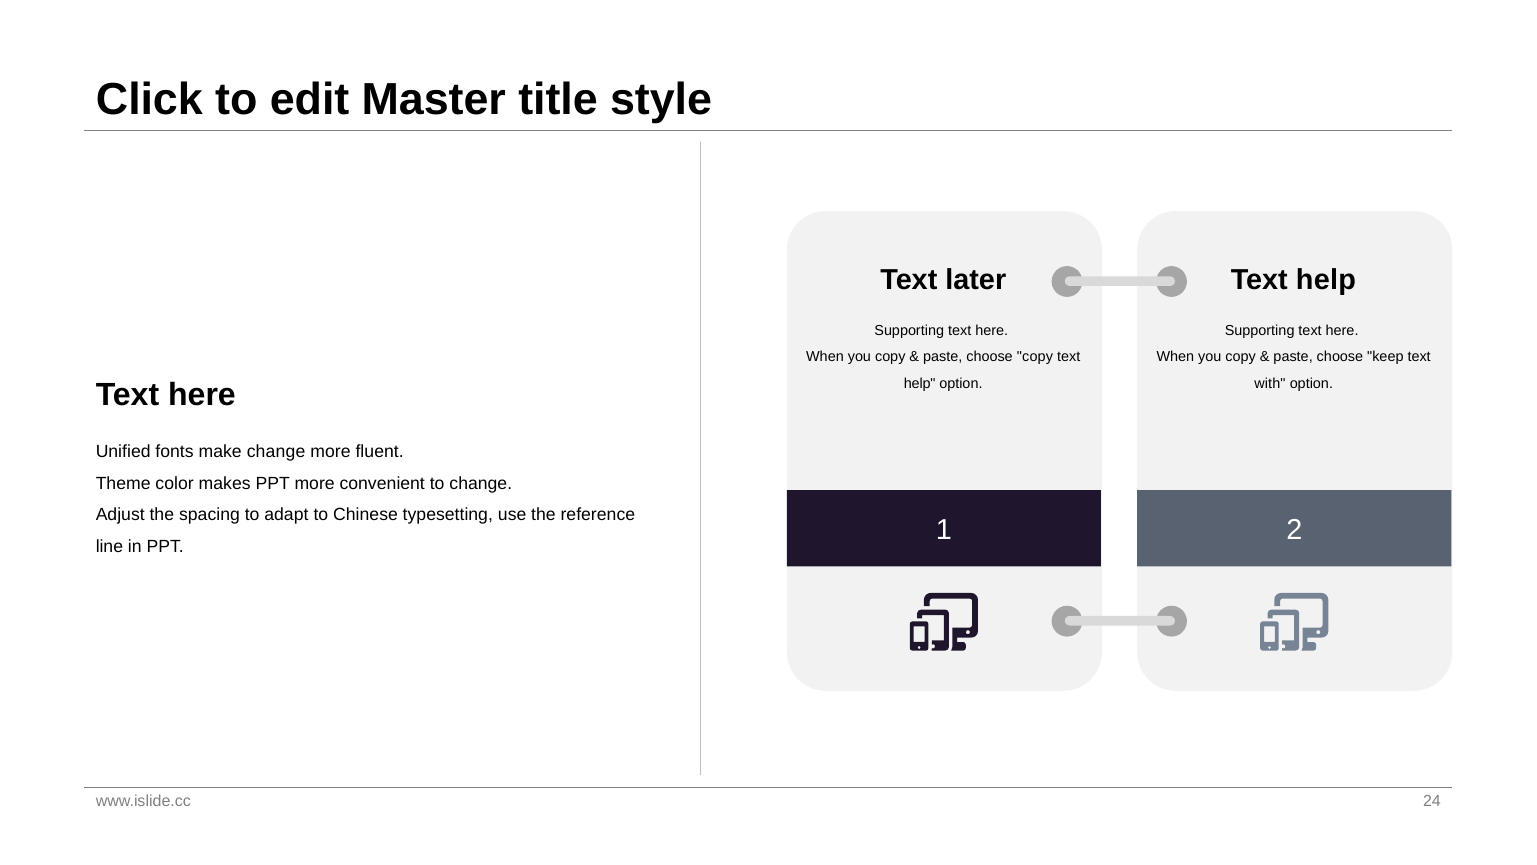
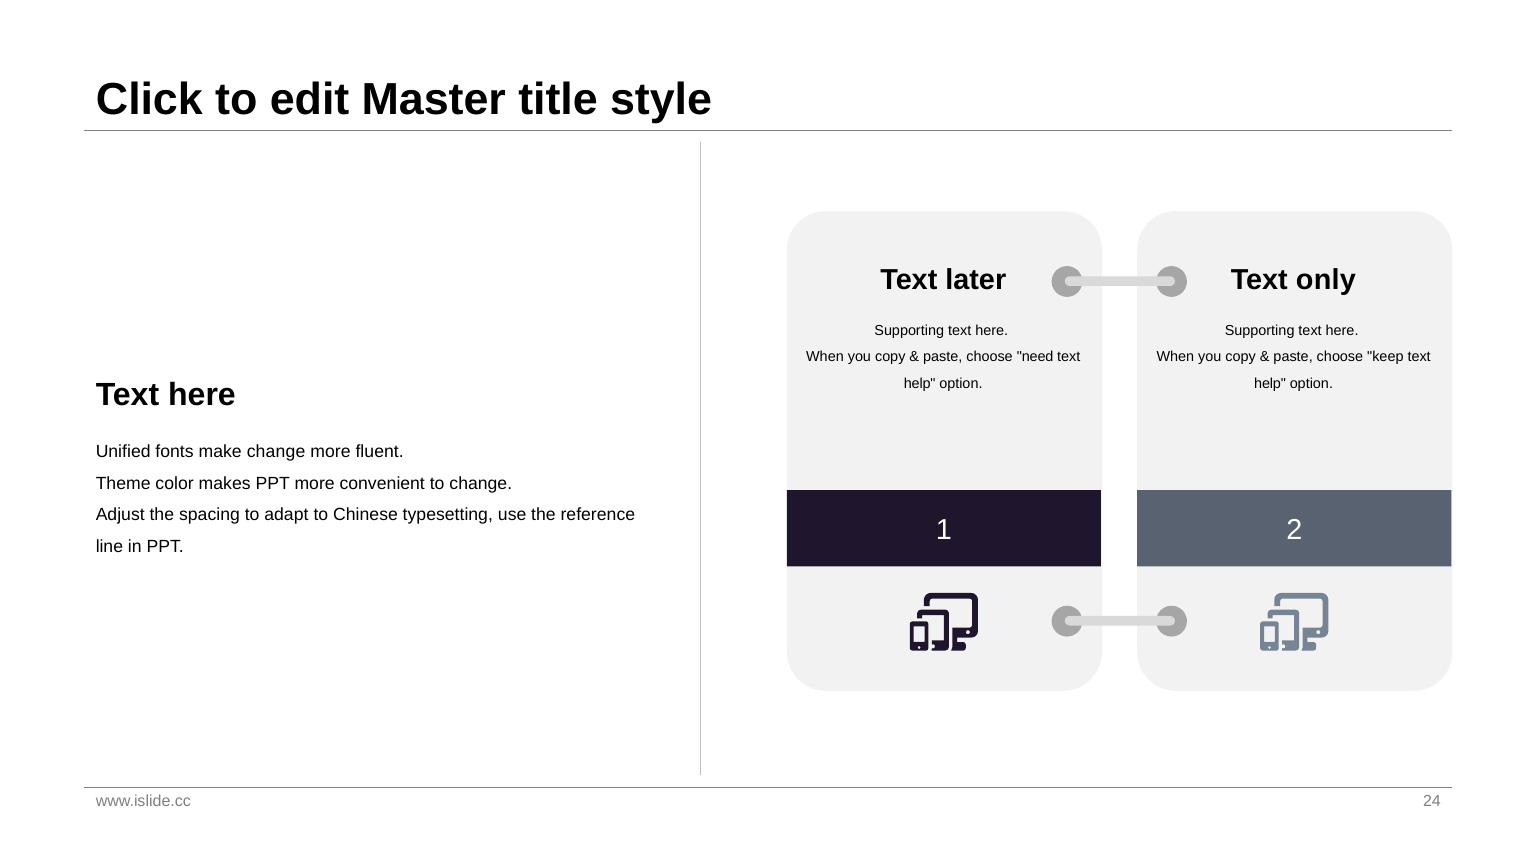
help: help -> only (1326, 280)
choose copy: copy -> need (1035, 357)
with: with -> help (1270, 383)
